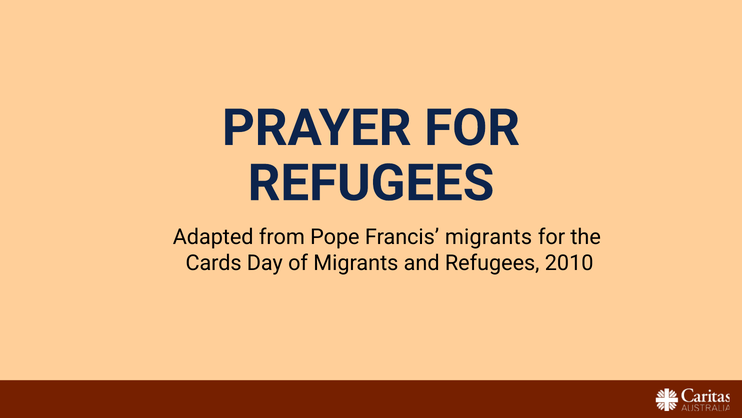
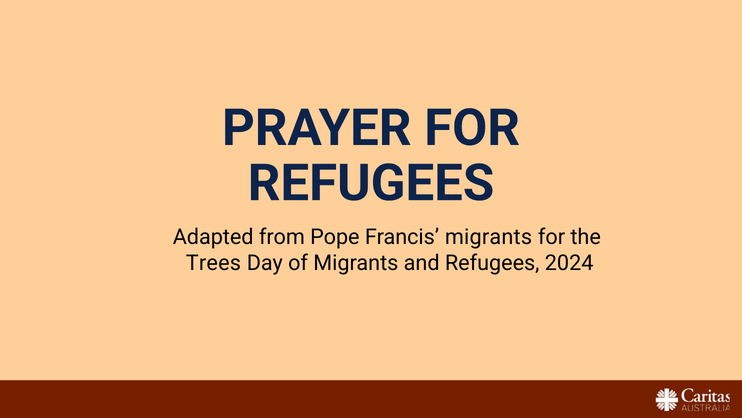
Cards: Cards -> Trees (213, 262)
2010: 2010 -> 2024 (569, 262)
